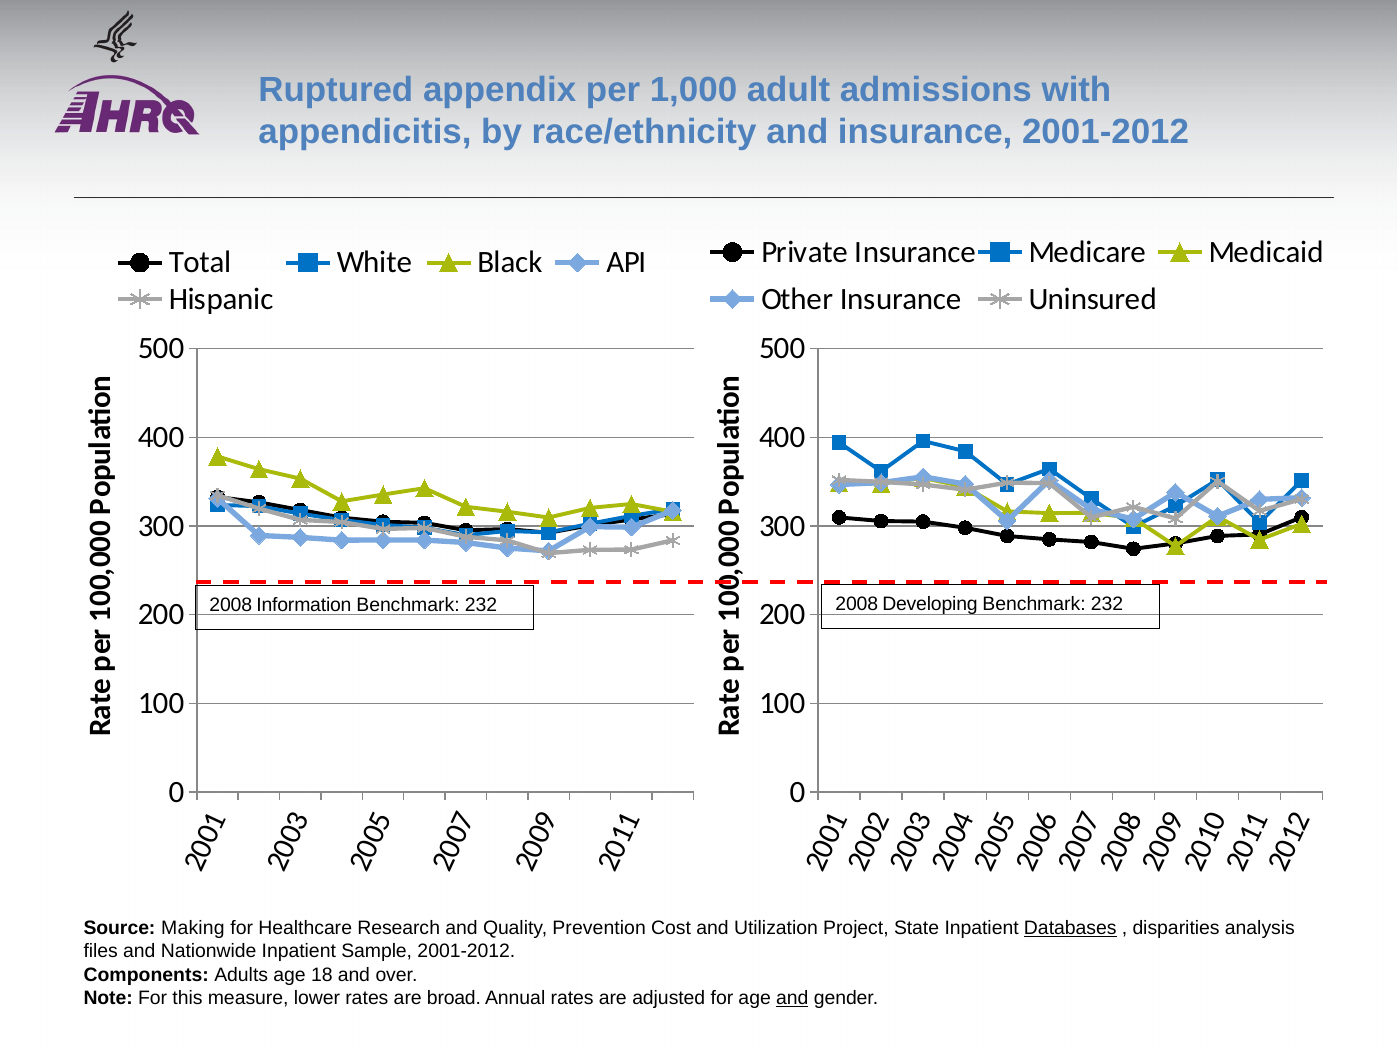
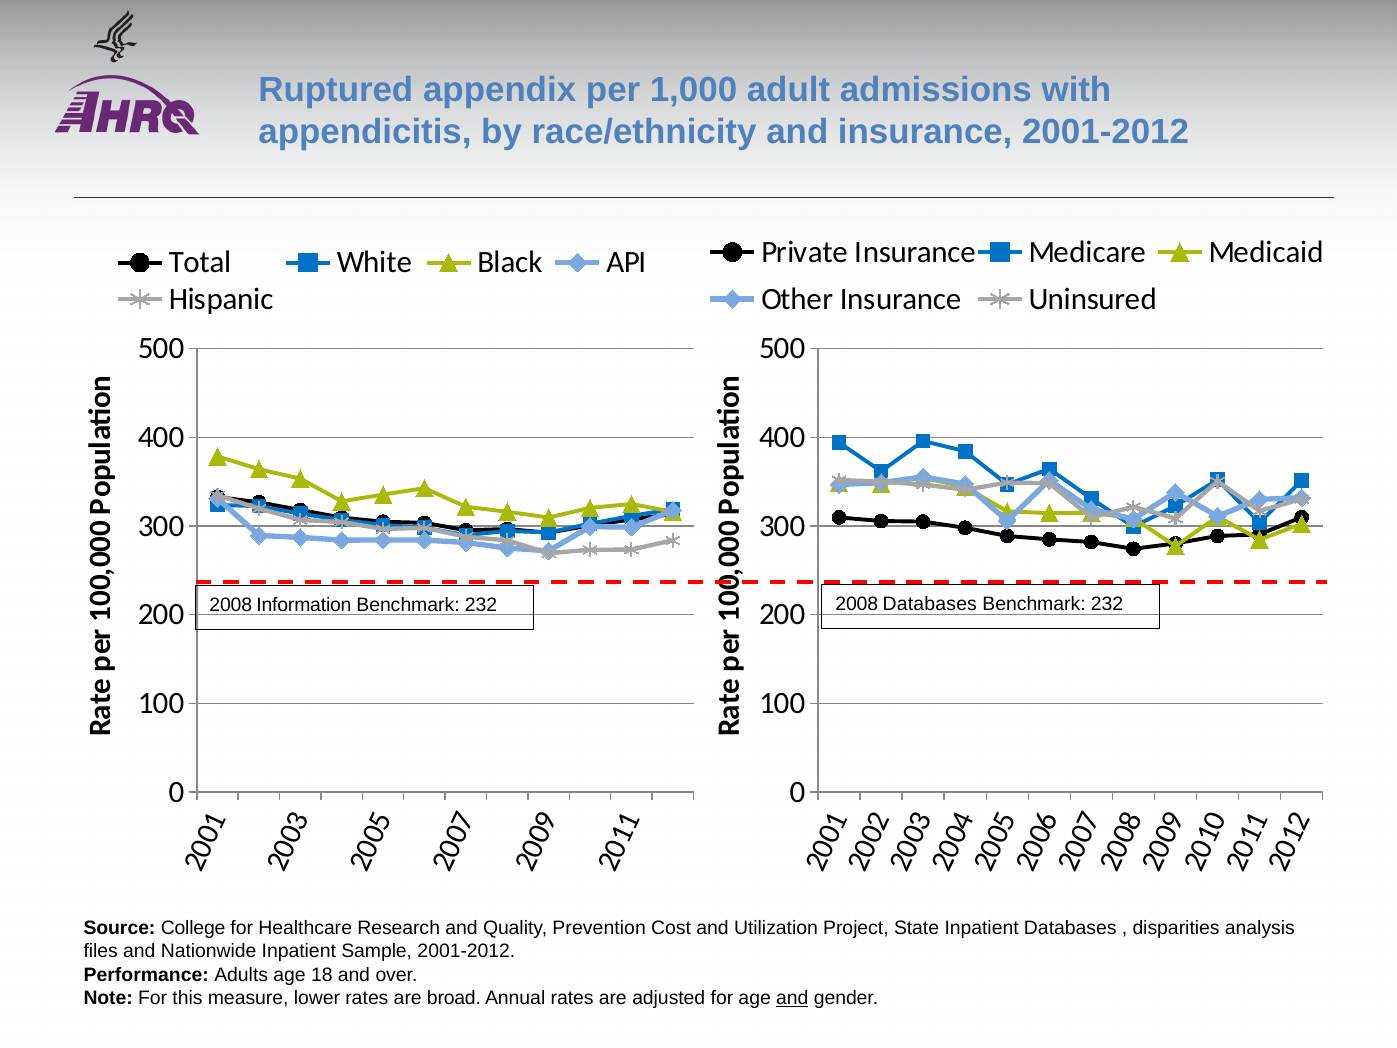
2008 Developing: Developing -> Databases (930, 604)
Making: Making -> College (193, 928)
Databases underline: present -> none (1070, 928)
Components: Components -> Performance (146, 975)
